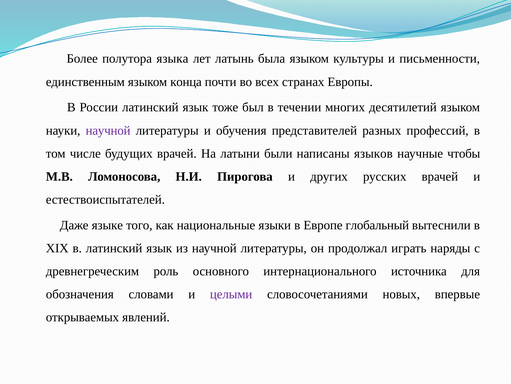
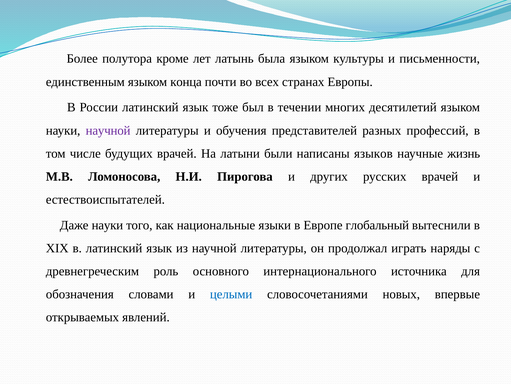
языка: языка -> кроме (173, 59)
чтобы: чтобы -> жизнь (464, 153)
Даже языке: языке -> науки (107, 225)
целыми colour: purple -> blue (231, 294)
